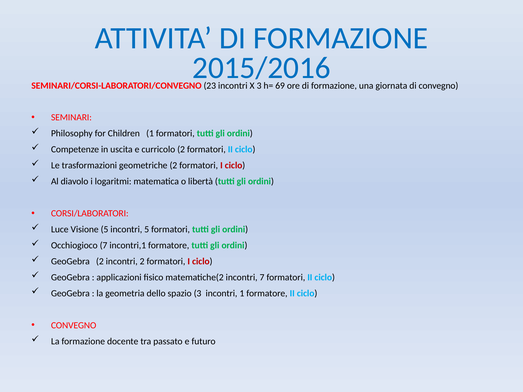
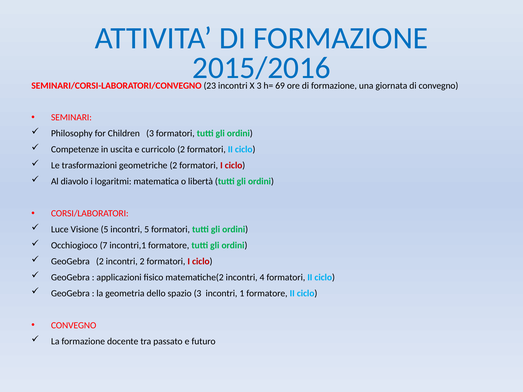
Children 1: 1 -> 3 (150, 134)
incontri 7: 7 -> 4 (262, 278)
